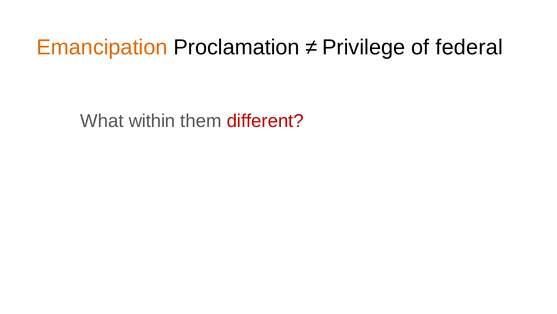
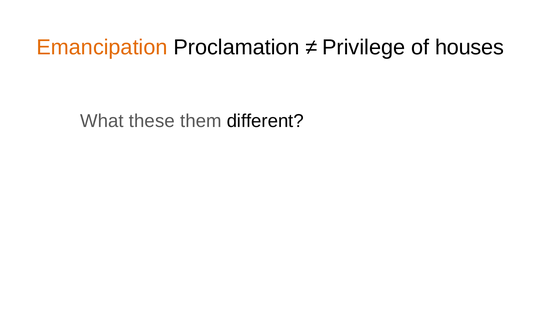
federal: federal -> houses (469, 47)
within: within -> these (152, 121)
different colour: red -> black (265, 121)
